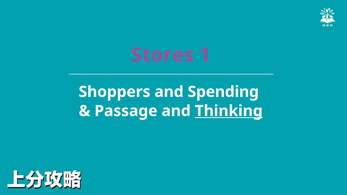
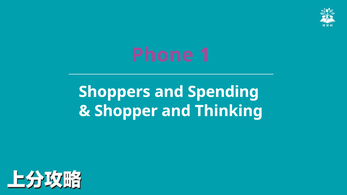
Stores: Stores -> Phone (162, 55)
Passage: Passage -> Shopper (126, 111)
Thinking underline: present -> none (229, 111)
